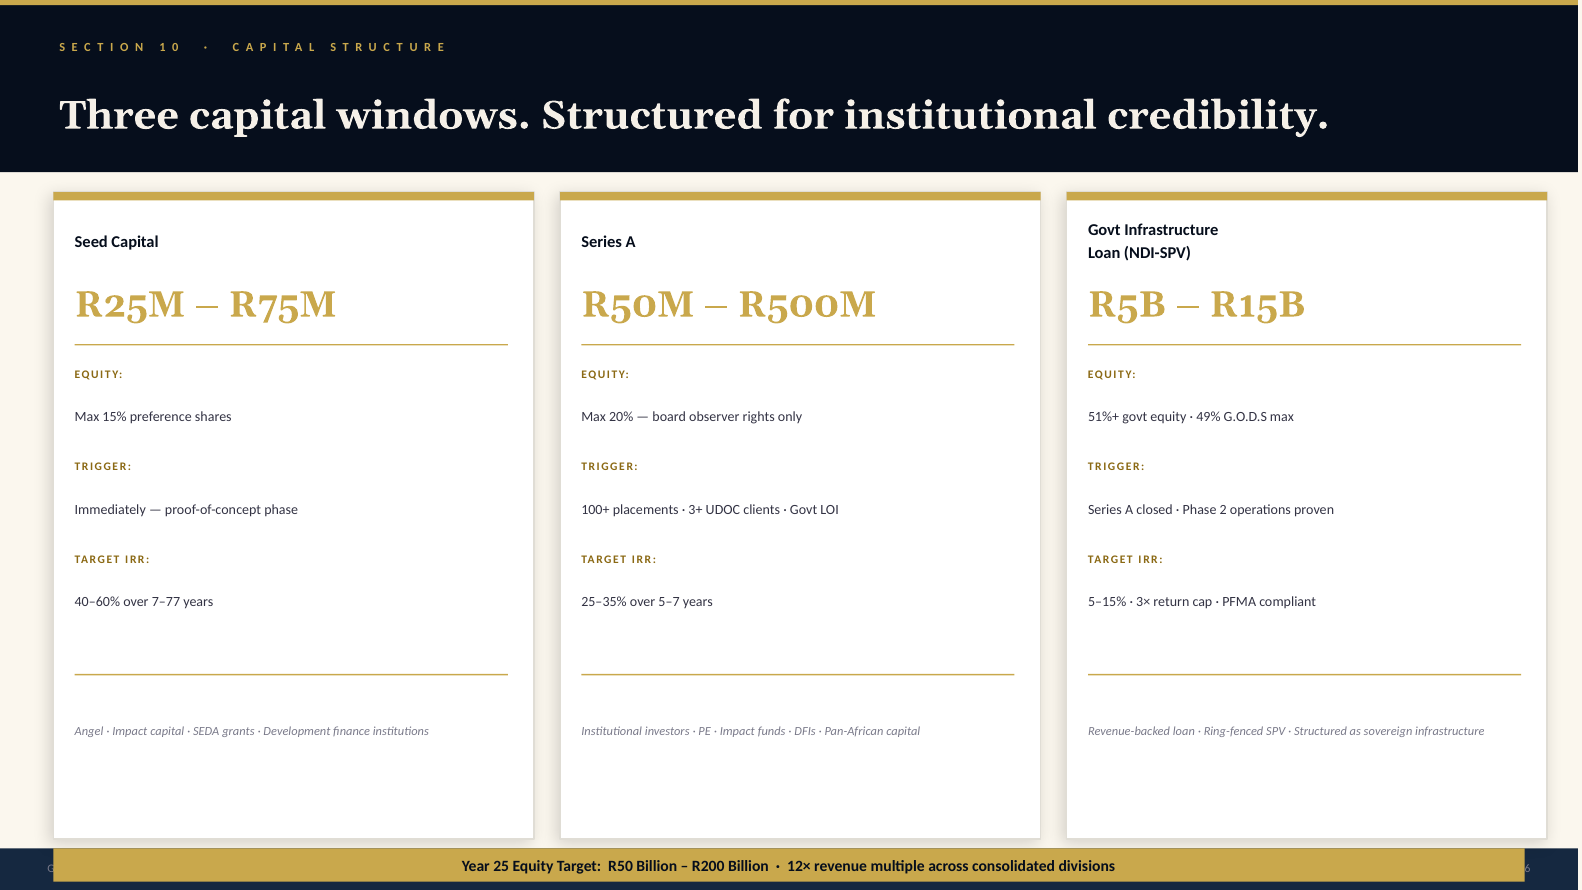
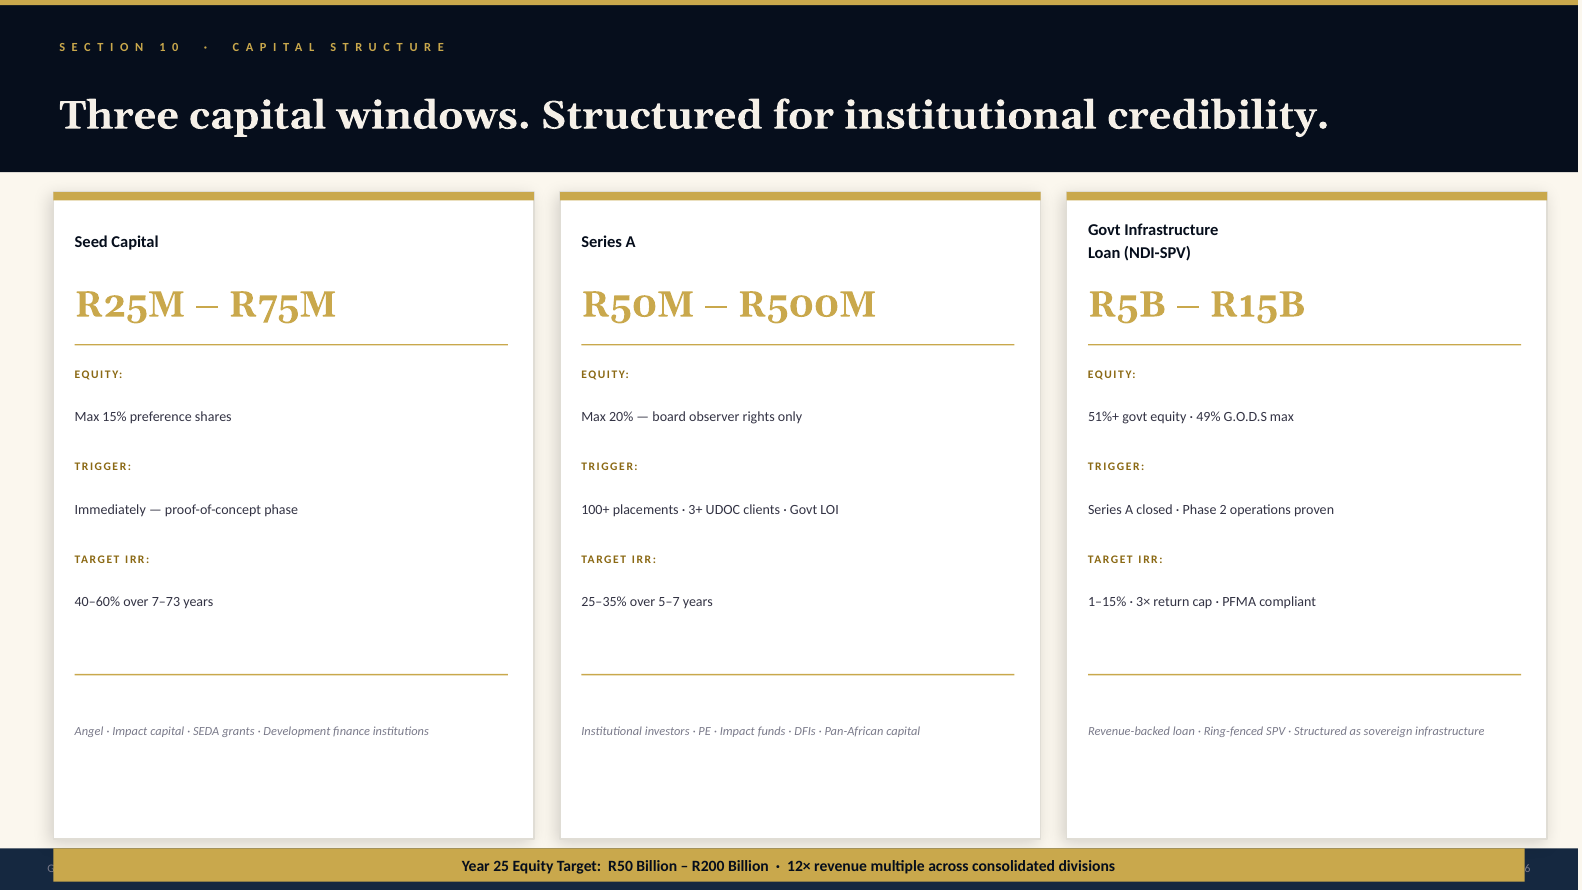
7–77: 7–77 -> 7–73 (166, 602)
5–15%: 5–15% -> 1–15% (1107, 602)
